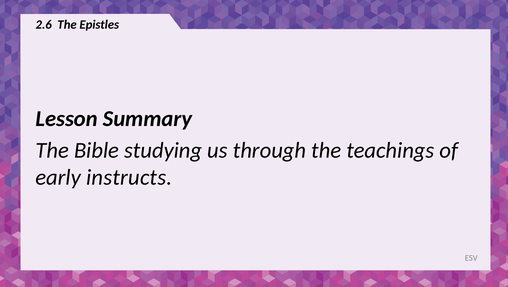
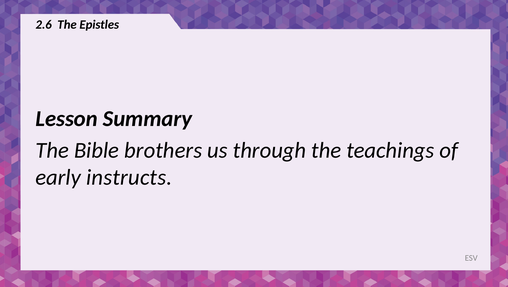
studying: studying -> brothers (163, 150)
